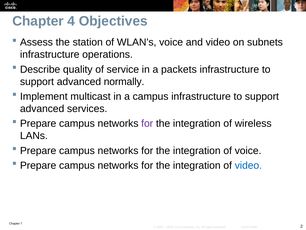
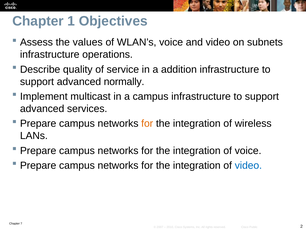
4: 4 -> 1 (71, 21)
station: station -> values (88, 42)
packets: packets -> addition (179, 69)
for colour: purple -> orange (147, 123)
